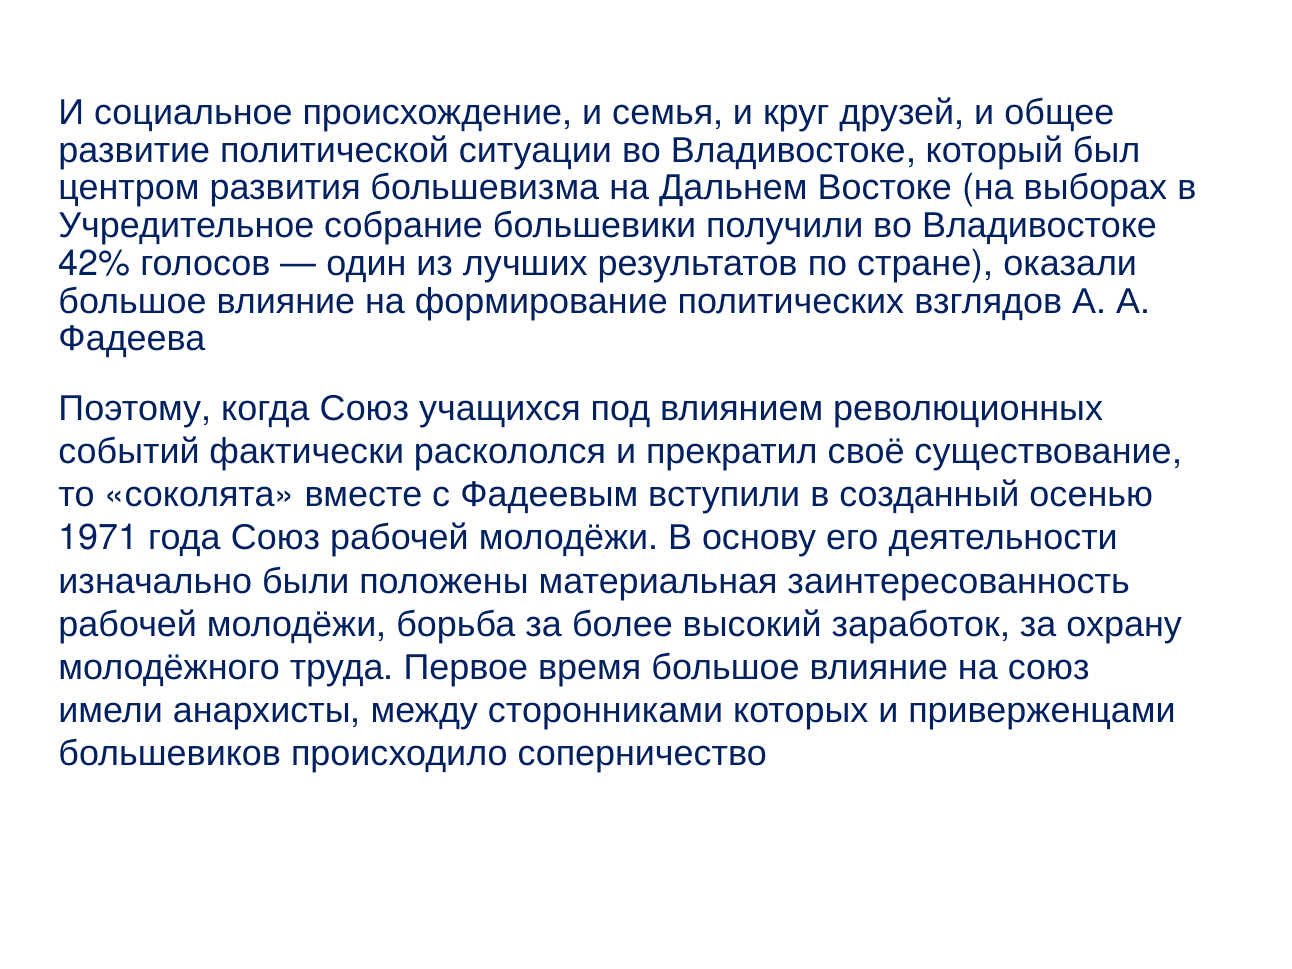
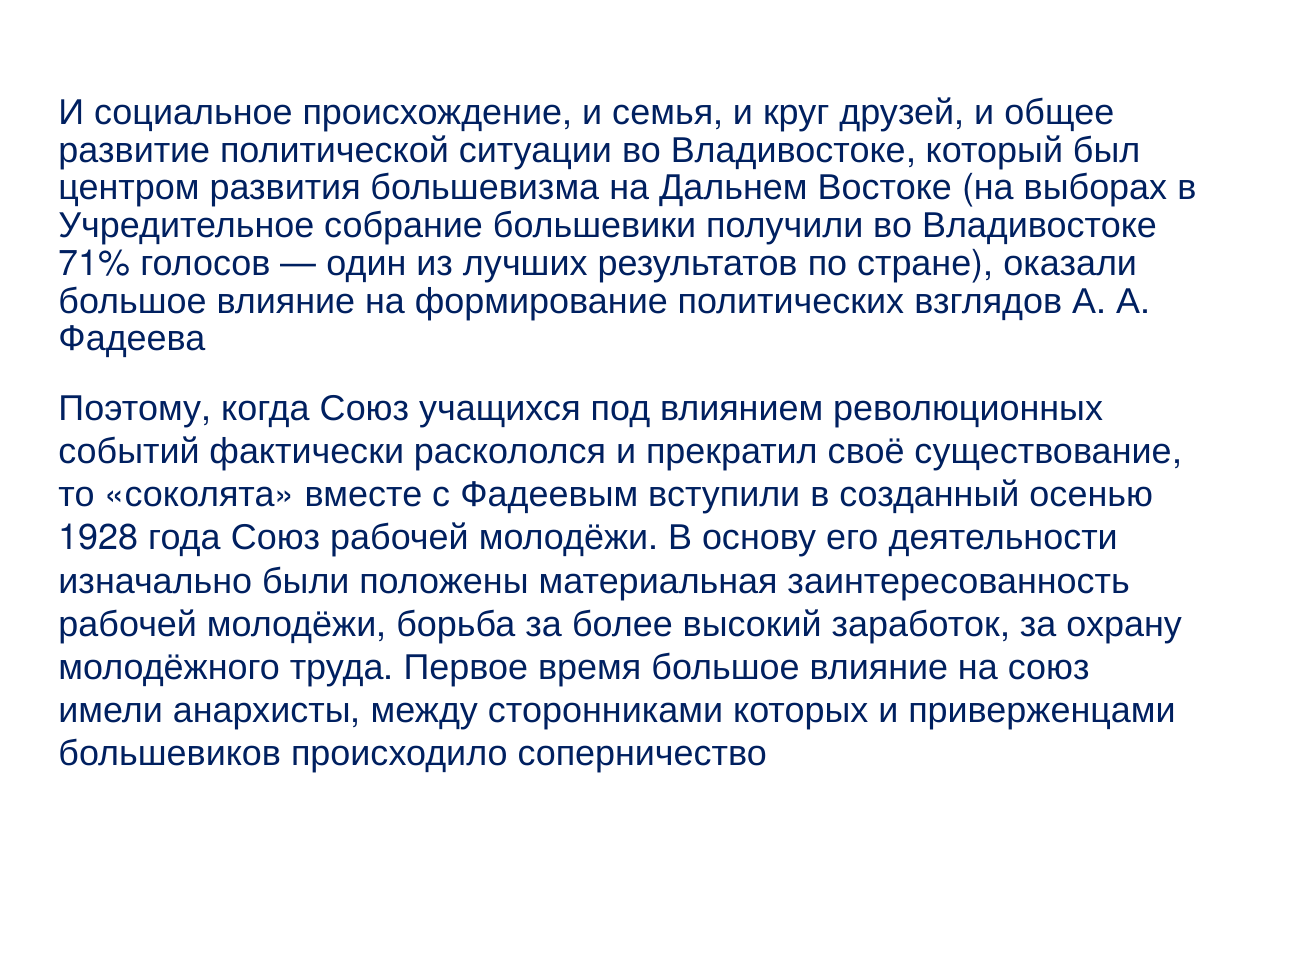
42%: 42% -> 71% (94, 263)
1971: 1971 -> 1928 (98, 538)
